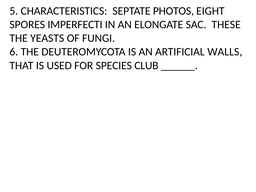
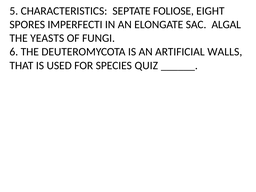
PHOTOS: PHOTOS -> FOLIOSE (173, 11)
THESE: THESE -> ALGAL (226, 25)
CLUB: CLUB -> QUIZ (146, 65)
